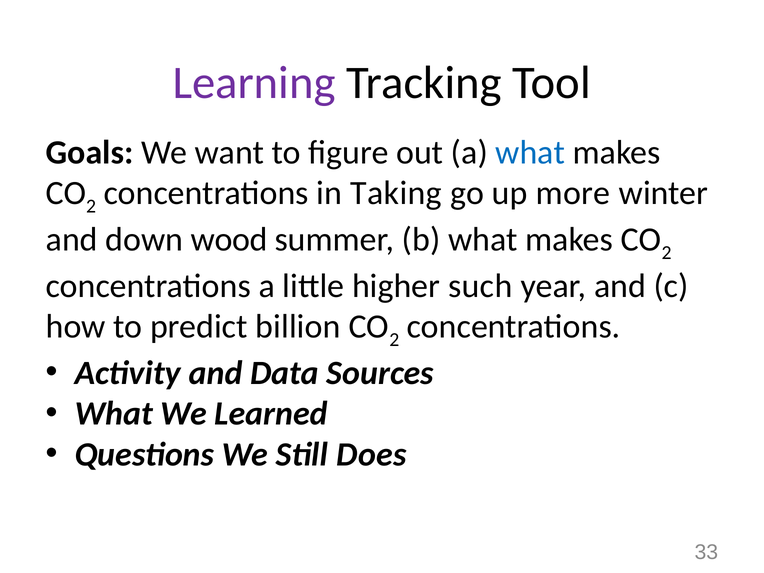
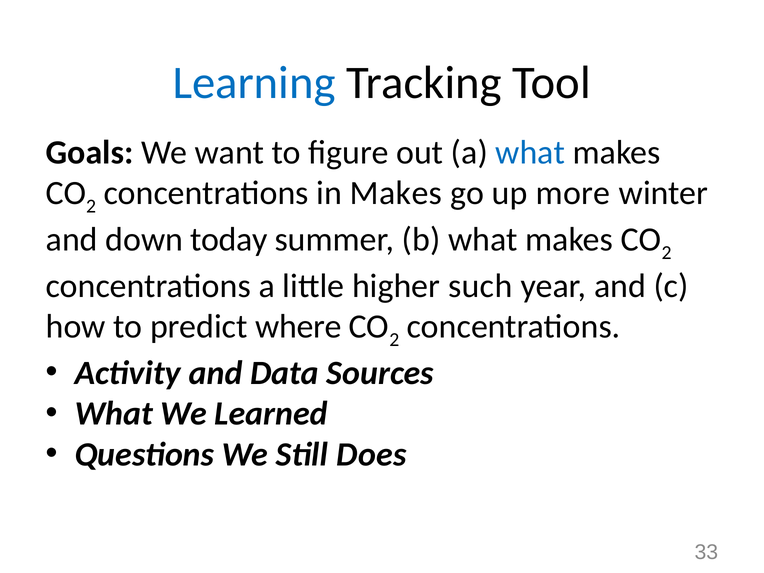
Learning colour: purple -> blue (254, 83)
in Taking: Taking -> Makes (396, 193)
wood: wood -> today (229, 239)
billion: billion -> where (298, 327)
